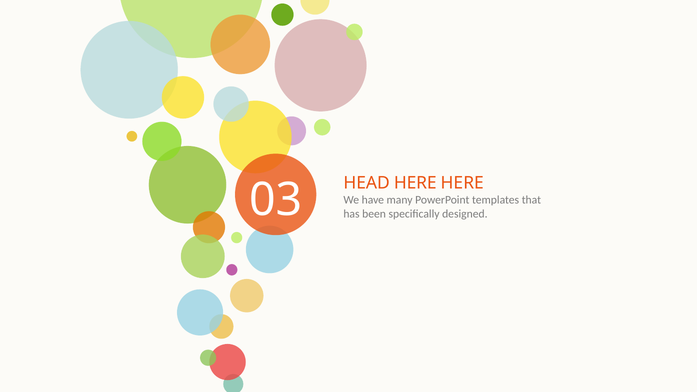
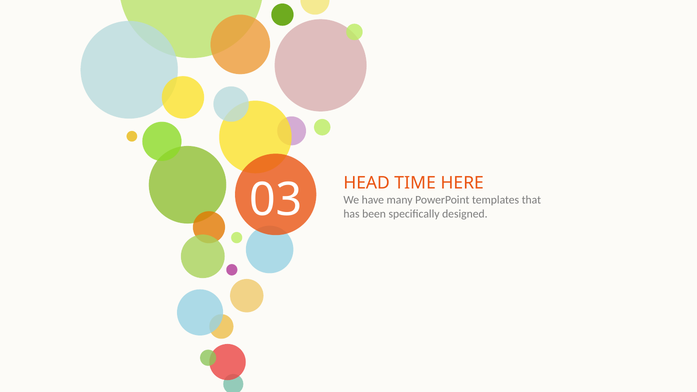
HEAD HERE: HERE -> TIME (415, 183)
